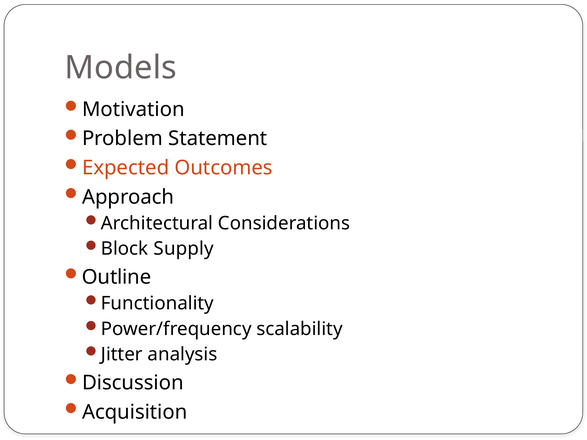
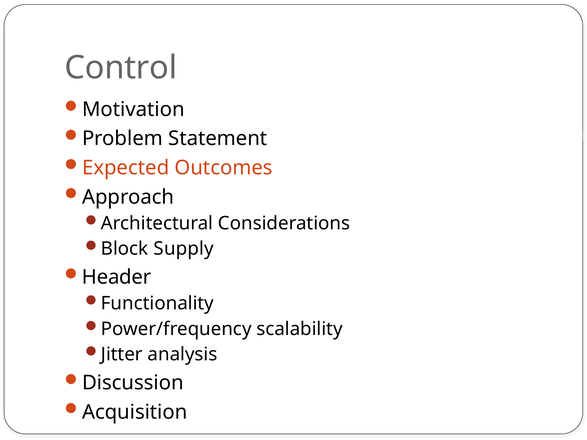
Models: Models -> Control (121, 68)
Outline: Outline -> Header (117, 277)
